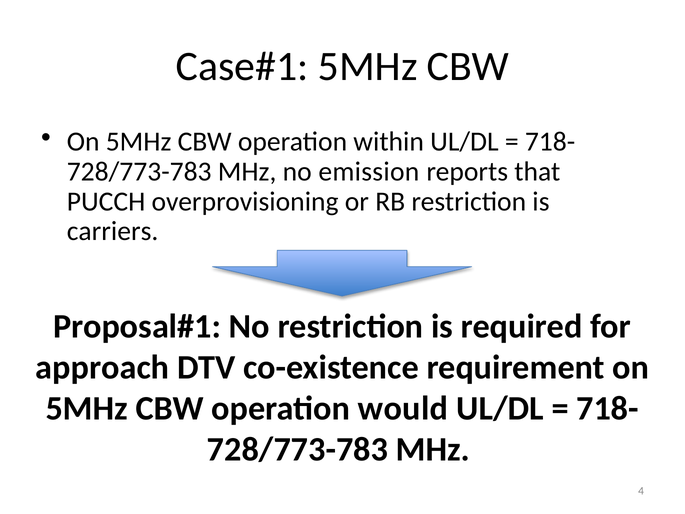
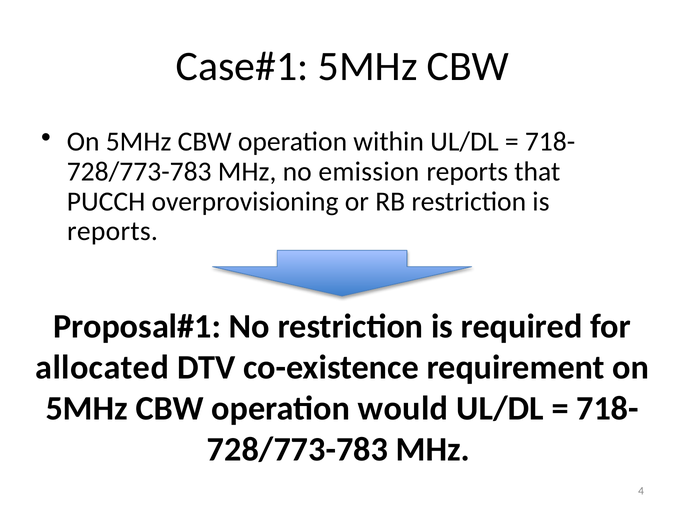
carriers: carriers -> reports (112, 231)
approach: approach -> allocated (102, 367)
